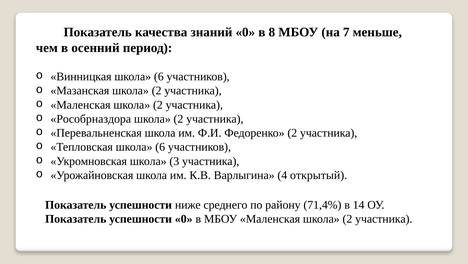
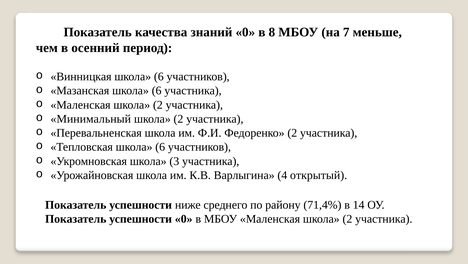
Мазанская школа 2: 2 -> 6 (157, 90)
Рособрназдора: Рособрназдора -> Минимальный (91, 119)
